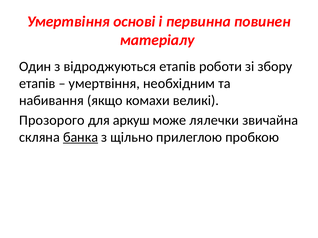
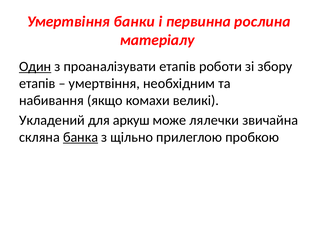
основі: основі -> банки (134, 21)
повинен: повинен -> рослина (262, 21)
Один underline: none -> present (35, 67)
відроджуються: відроджуються -> проаналізувати (110, 67)
Прозорого: Прозорого -> Укладений (52, 120)
